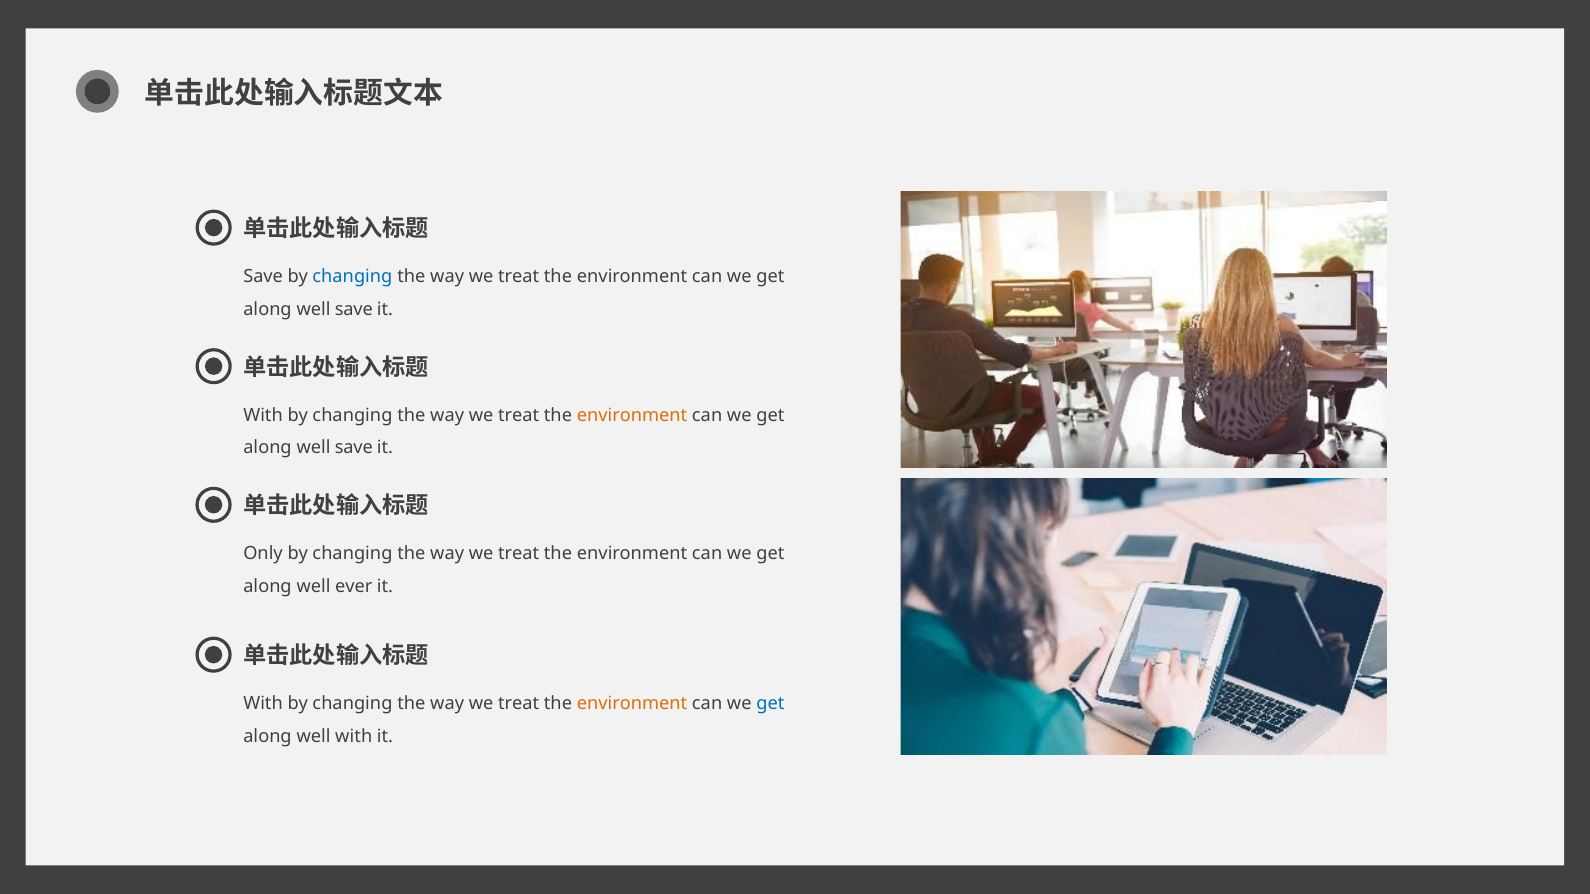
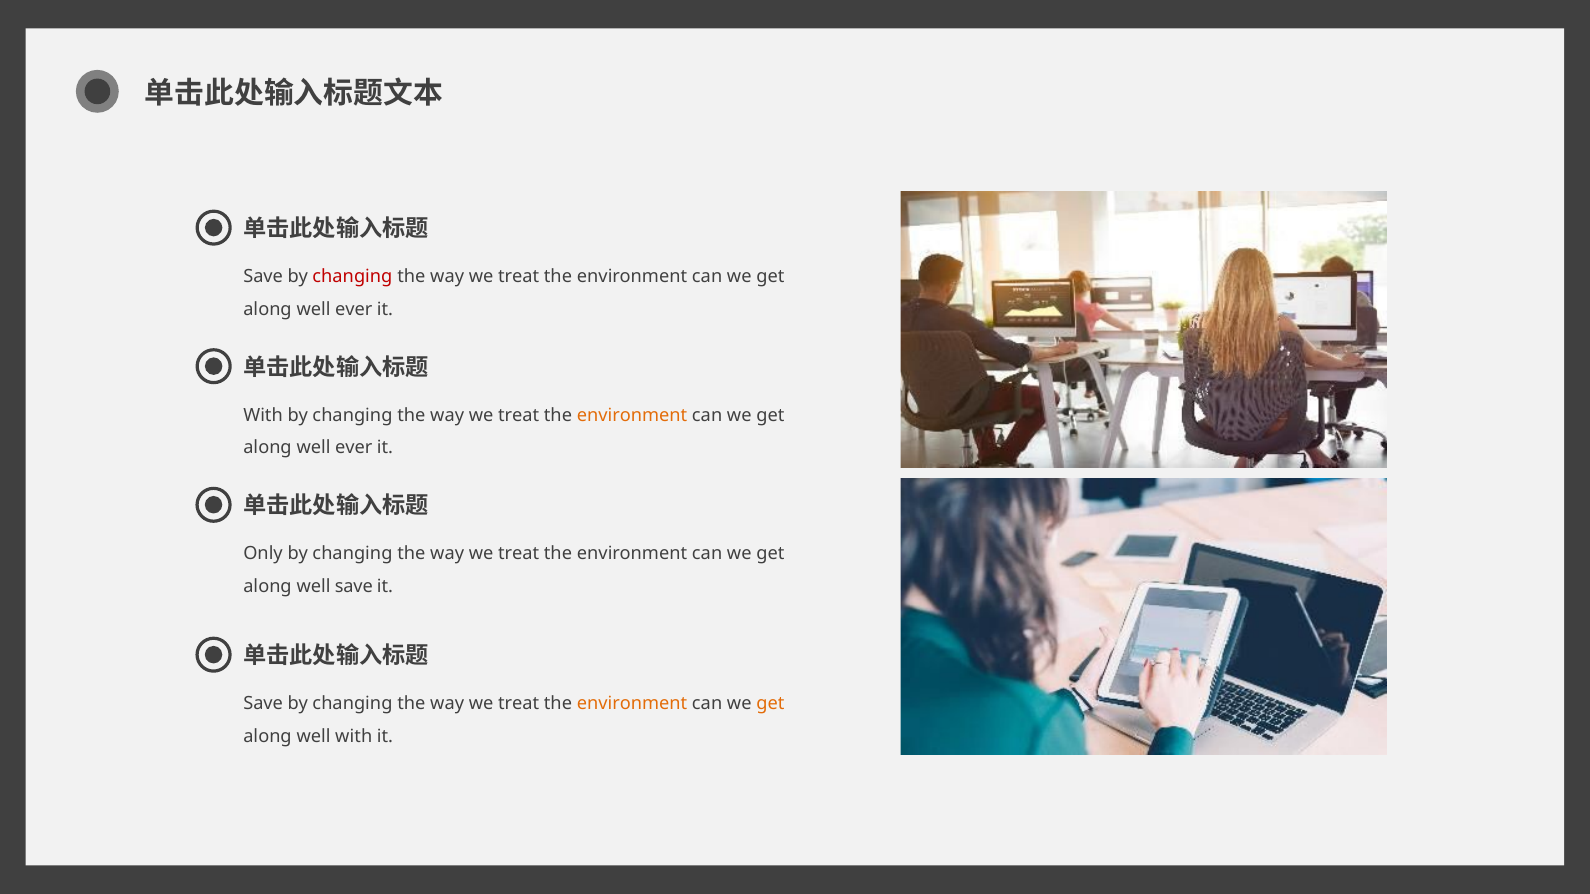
changing colour: blue -> red (352, 277)
save: save -> ever (354, 309)
save: save -> ever (354, 448)
well ever: ever -> save (354, 587)
With: With -> Save (263, 704)
get colour: blue -> orange (770, 704)
